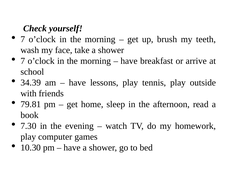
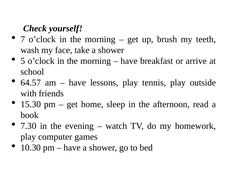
7: 7 -> 5 (23, 61)
34.39: 34.39 -> 64.57 (31, 83)
79.81: 79.81 -> 15.30 (31, 104)
